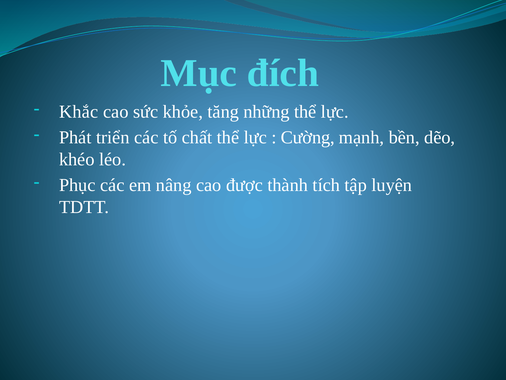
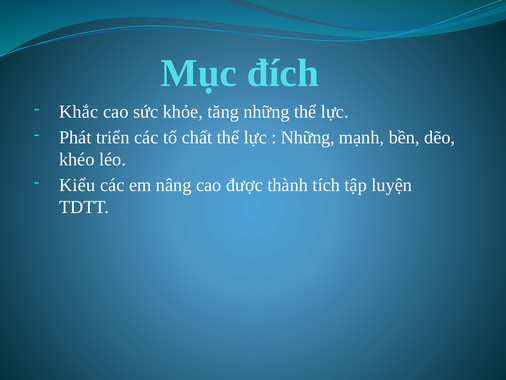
Cường: Cường -> Những (308, 137)
Phục: Phục -> Kiểu (77, 185)
